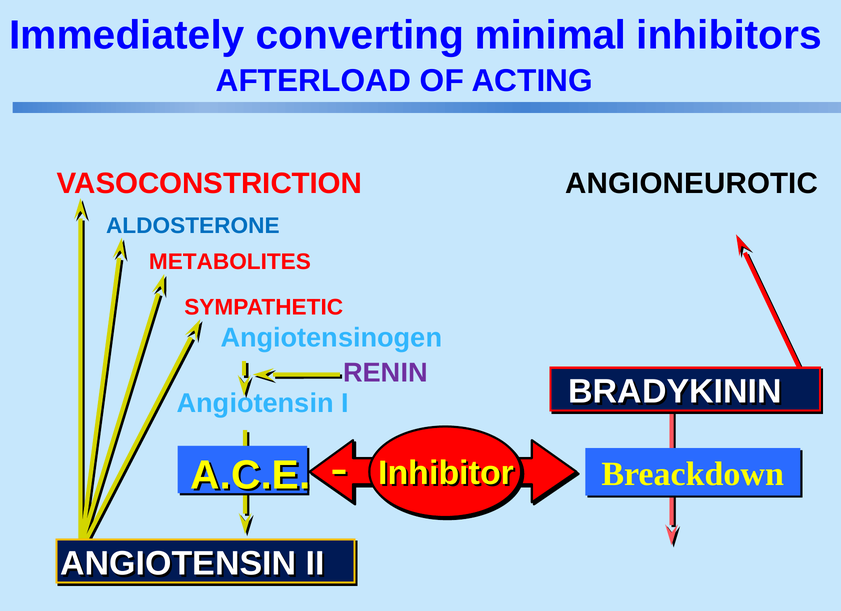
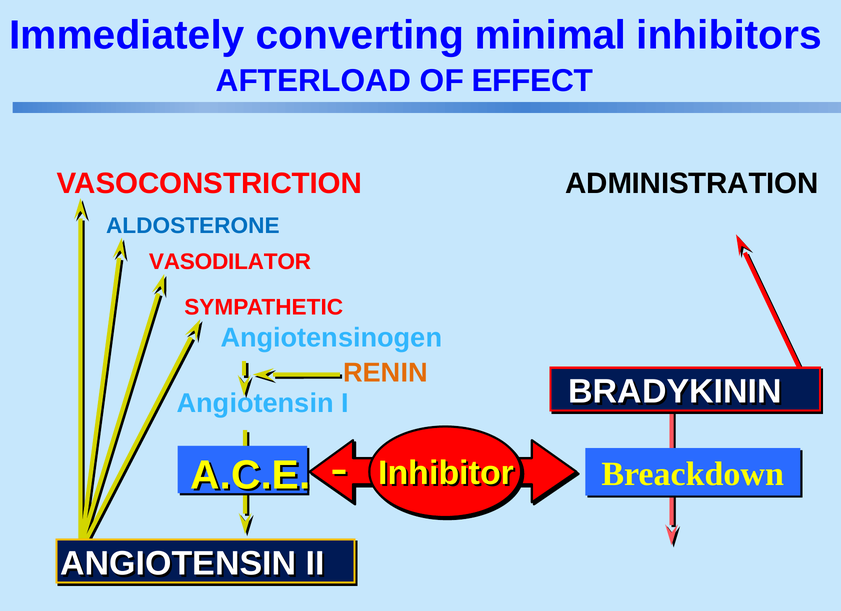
ACTING: ACTING -> EFFECT (532, 81)
ANGIONEUROTIC: ANGIONEUROTIC -> ADMINISTRATION (692, 184)
METABOLITES: METABOLITES -> VASODILATOR (230, 262)
RENIN colour: purple -> orange (385, 373)
